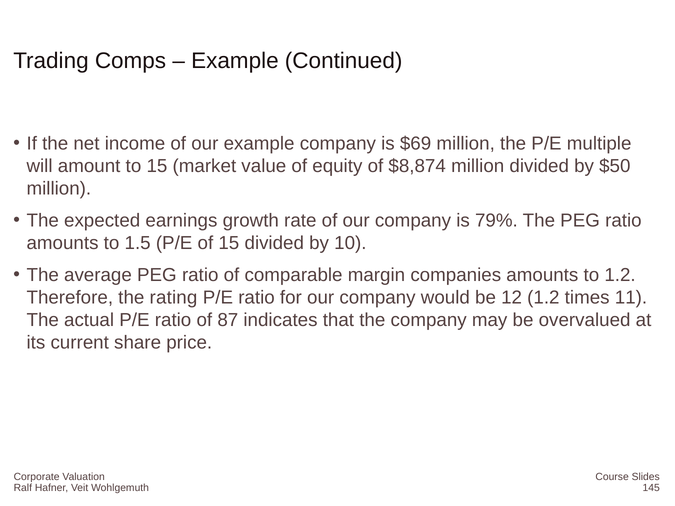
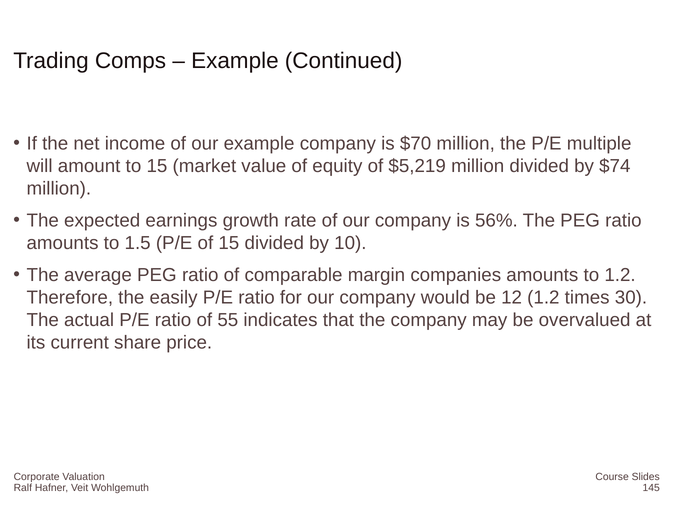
$69: $69 -> $70 (416, 144)
$8,874: $8,874 -> $5,219 (417, 166)
$50: $50 -> $74 (615, 166)
79%: 79% -> 56% (496, 221)
rating: rating -> easily (174, 298)
11: 11 -> 30 (631, 298)
87: 87 -> 55 (228, 320)
